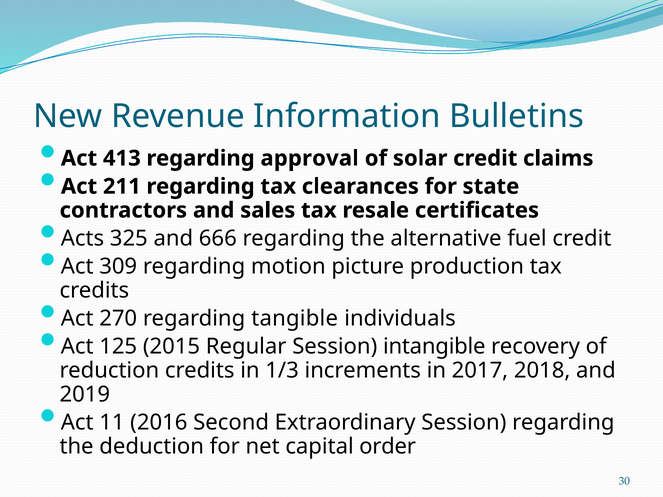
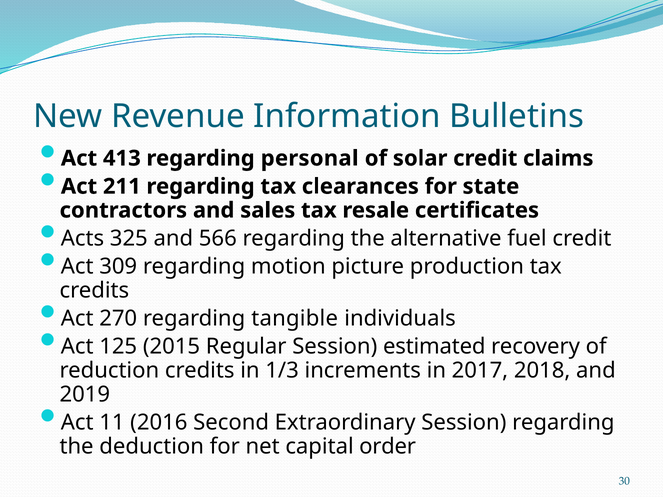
approval: approval -> personal (310, 158)
666: 666 -> 566 (218, 239)
intangible: intangible -> estimated (434, 347)
